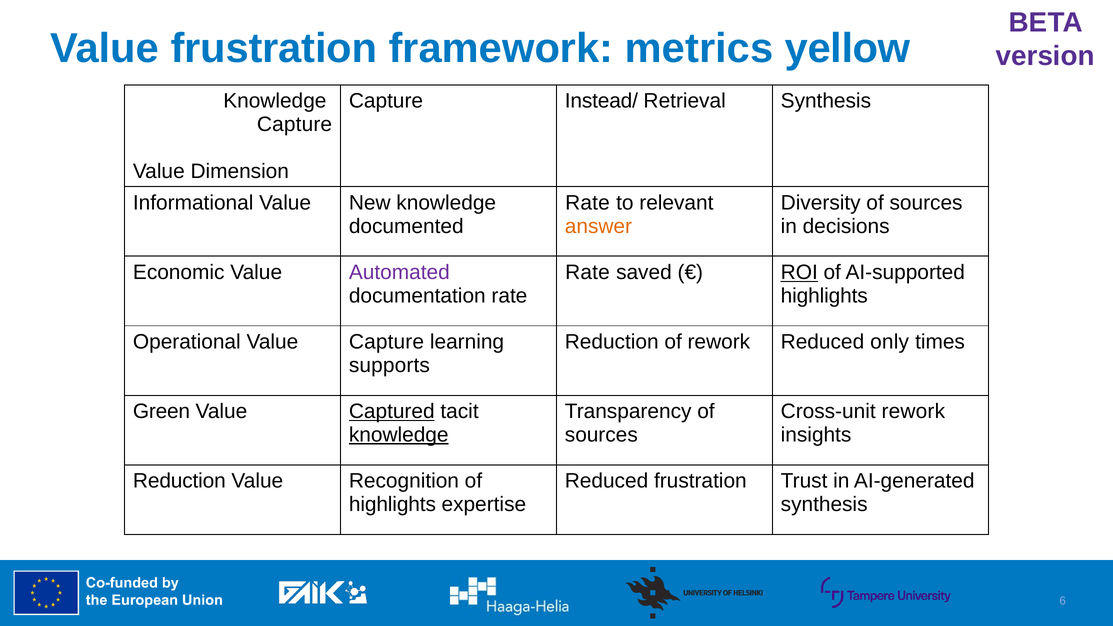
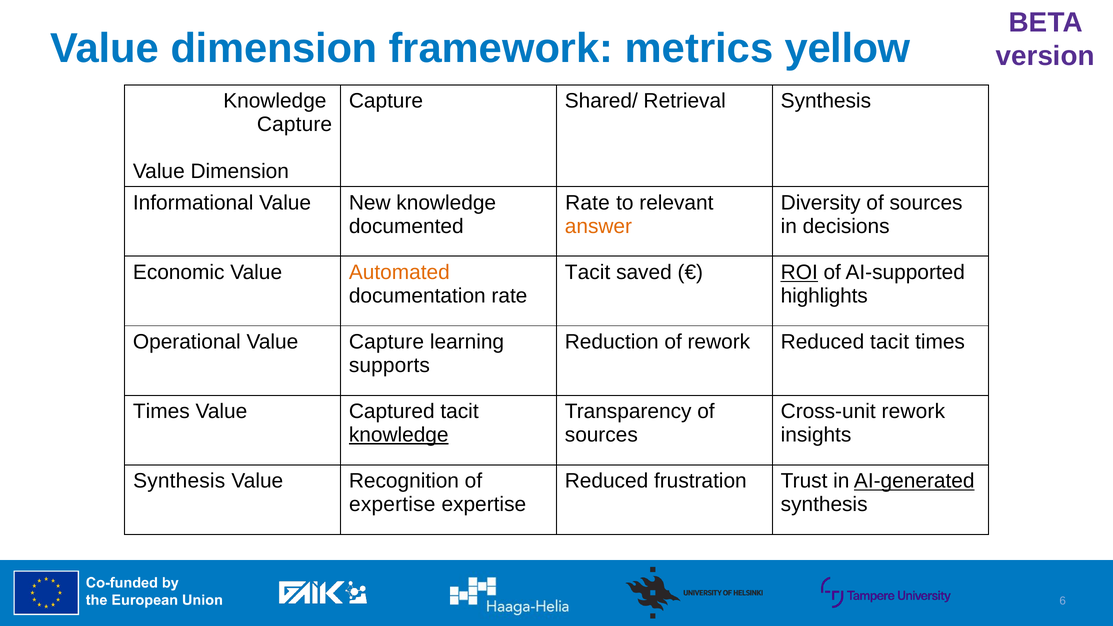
frustration: frustration -> dimension (274, 48)
Instead/: Instead/ -> Shared/ (601, 101)
Automated colour: purple -> orange (399, 272)
Rate: Rate -> Tacit (588, 272)
Reduced only: only -> tacit (890, 342)
Green: Green -> Times (161, 412)
Captured underline: present -> none (392, 412)
Reduction: Reduction -> Synthesis (179, 481)
AI-generated underline: none -> present (914, 481)
highlights: highlights -> expertise (392, 504)
